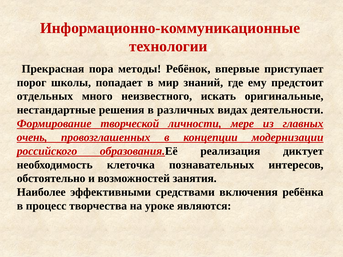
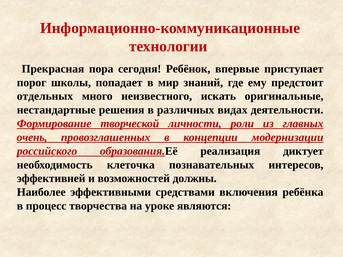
методы: методы -> сегодня (140, 69)
мере: мере -> роли (242, 124)
обстоятельно: обстоятельно -> эффективней (51, 179)
занятия: занятия -> должны (195, 179)
